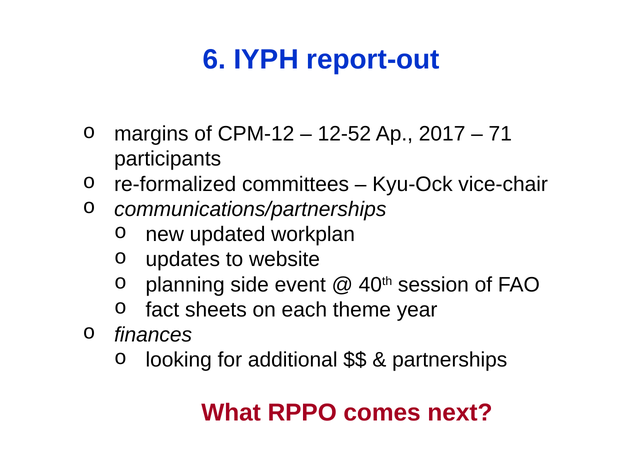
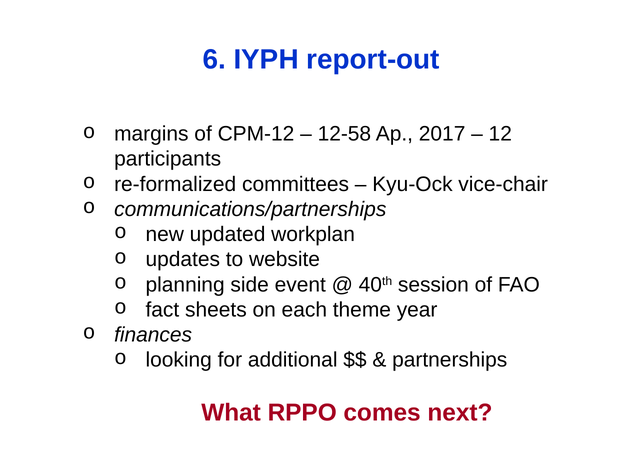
12-52: 12-52 -> 12-58 (344, 134)
71: 71 -> 12 (500, 134)
